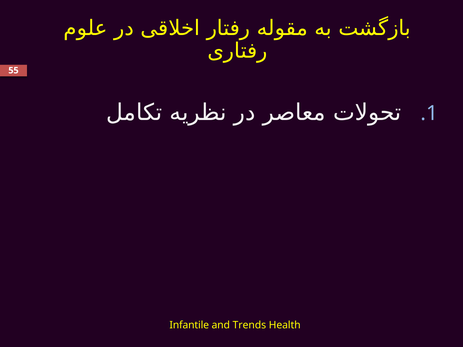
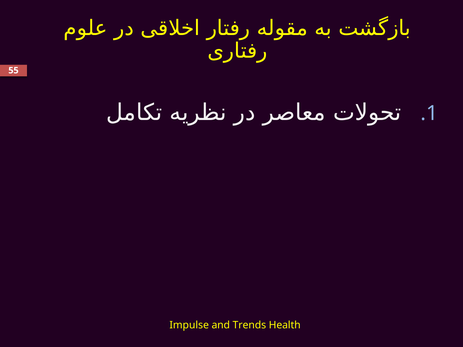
Infantile: Infantile -> Impulse (189, 326)
